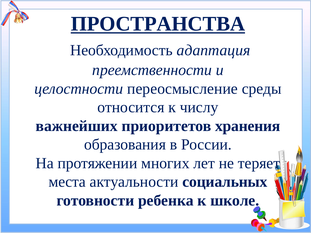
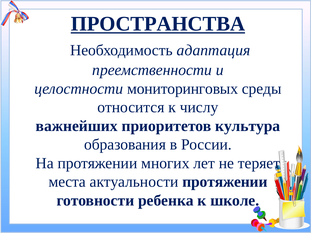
переосмысление: переосмысление -> мониторинговых (183, 89)
хранения: хранения -> культура (248, 126)
актуальности социальных: социальных -> протяжении (225, 182)
